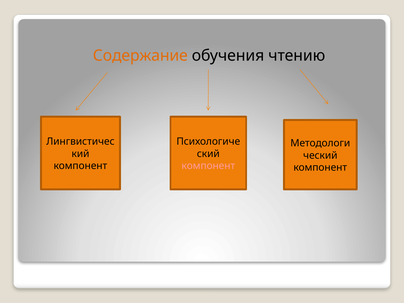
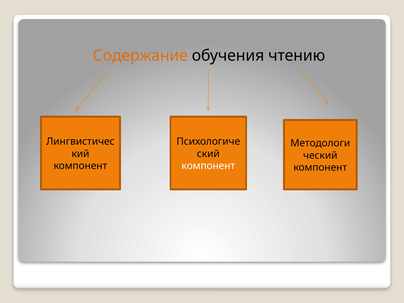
компонент colour: pink -> white (208, 166)
